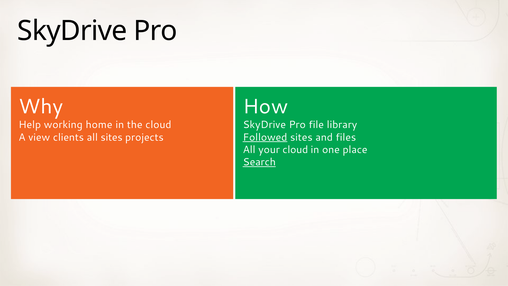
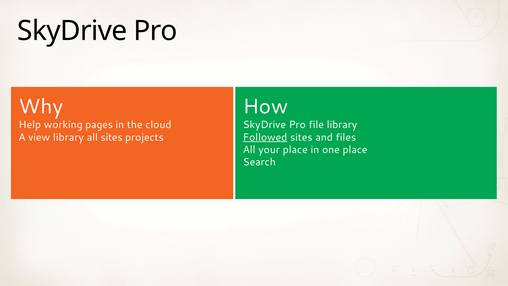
home: home -> pages (99, 125)
view clients: clients -> library (68, 137)
your cloud: cloud -> place (295, 150)
Search underline: present -> none (259, 162)
